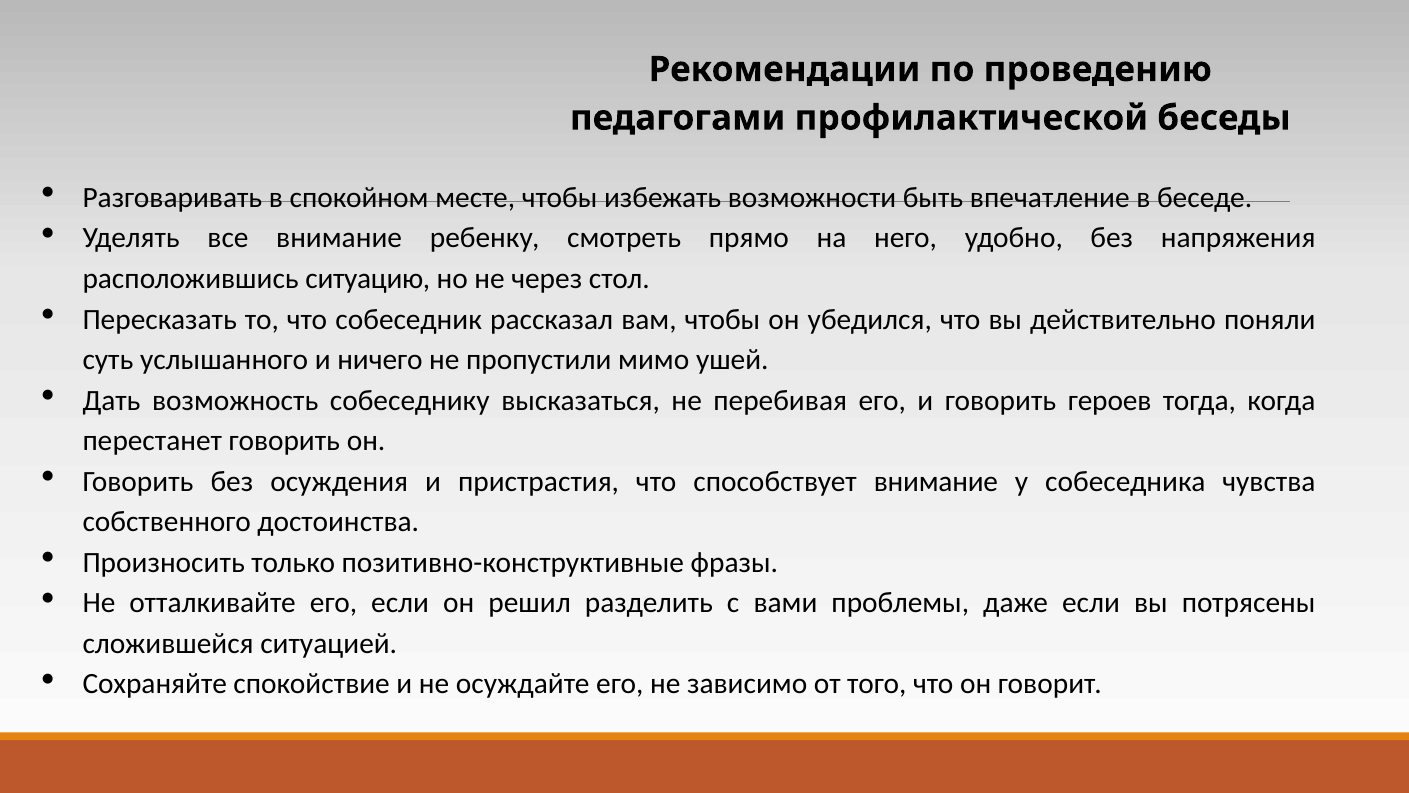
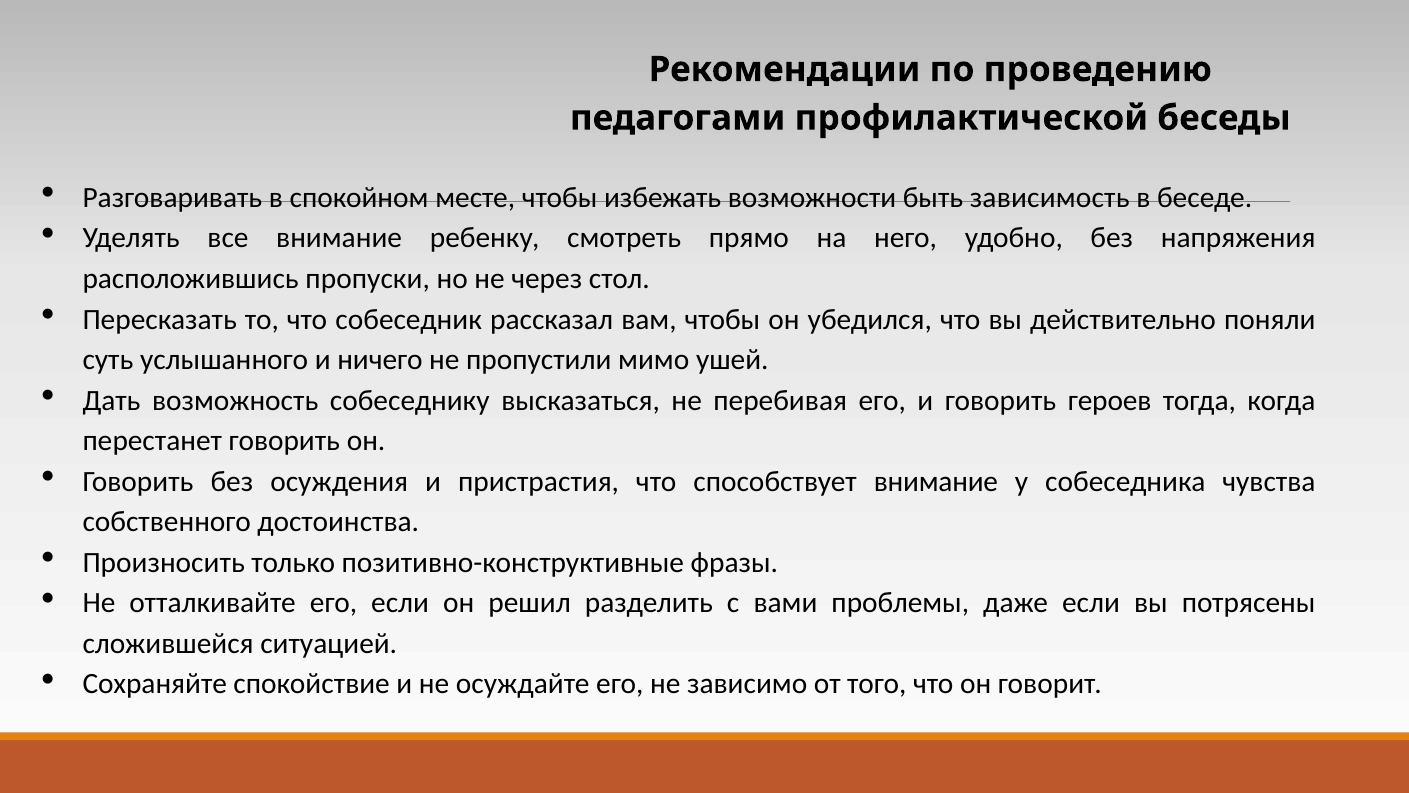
впечатление: впечатление -> зависимость (1050, 198)
ситуацию: ситуацию -> пропуски (368, 279)
